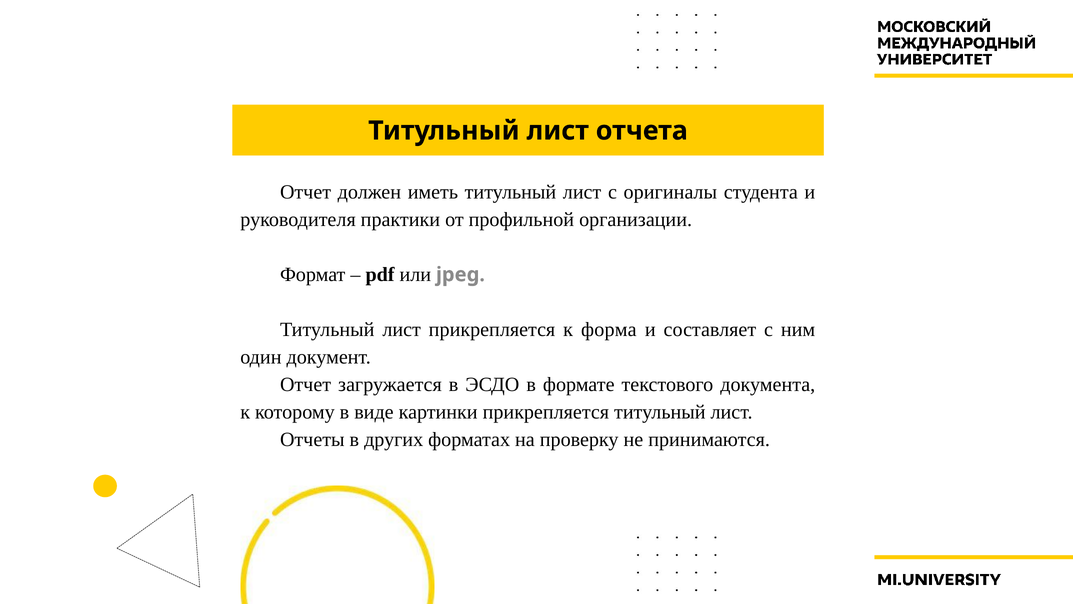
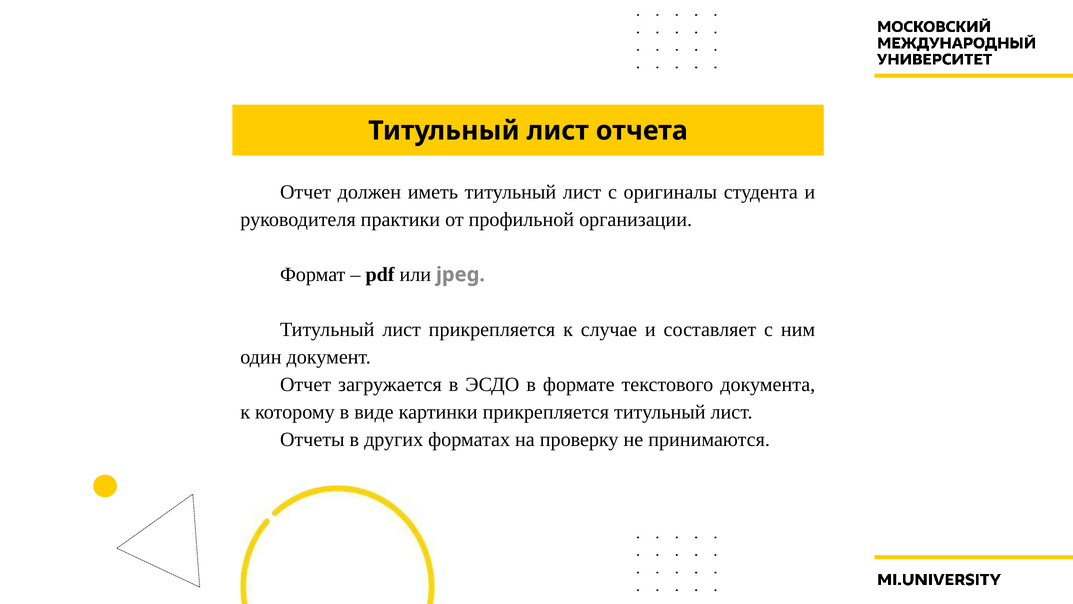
форма: форма -> случае (609, 329)
